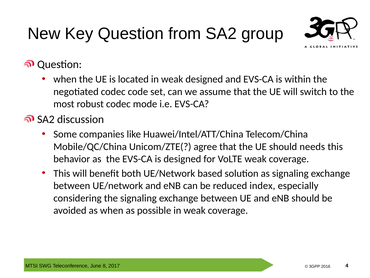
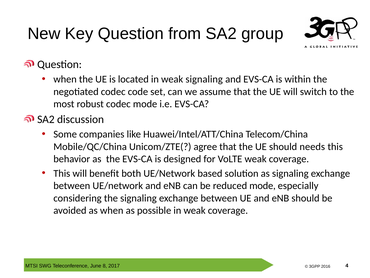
weak designed: designed -> signaling (204, 79)
reduced index: index -> mode (263, 185)
